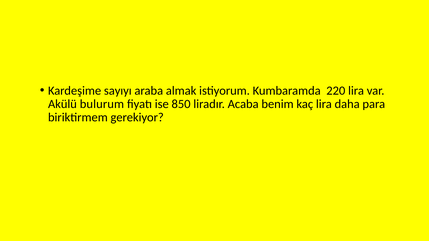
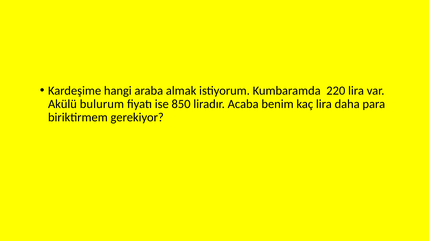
sayıyı: sayıyı -> hangi (118, 91)
